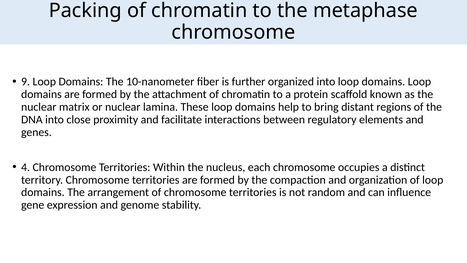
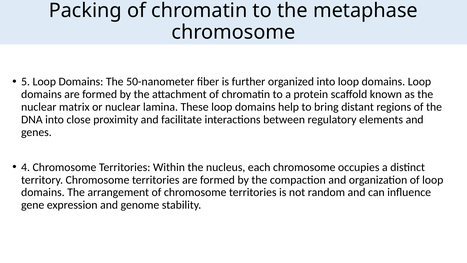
9: 9 -> 5 (26, 82)
10-nanometer: 10-nanometer -> 50-nanometer (160, 82)
